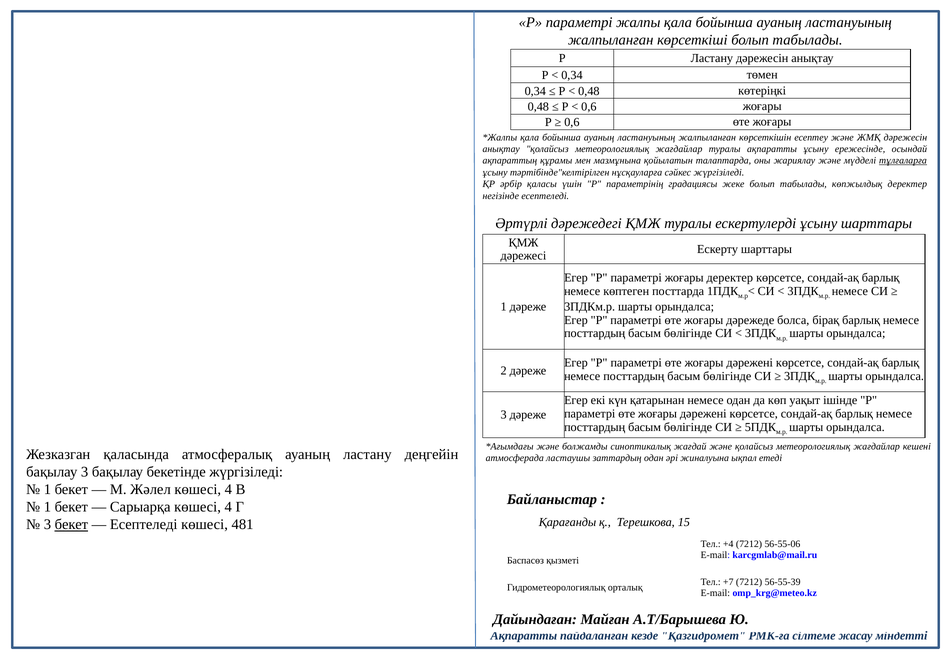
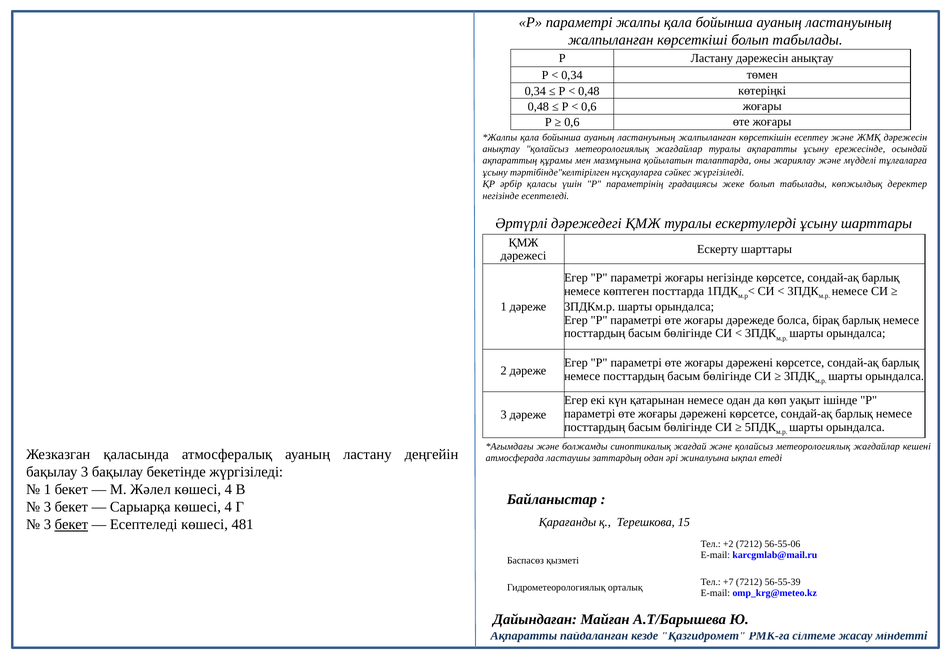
тұлғаларға underline: present -> none (903, 161)
жоғары деректер: деректер -> негізінде (730, 277)
1: 1 -> 3 (47, 507)
+4: +4 -> +2 (728, 544)
